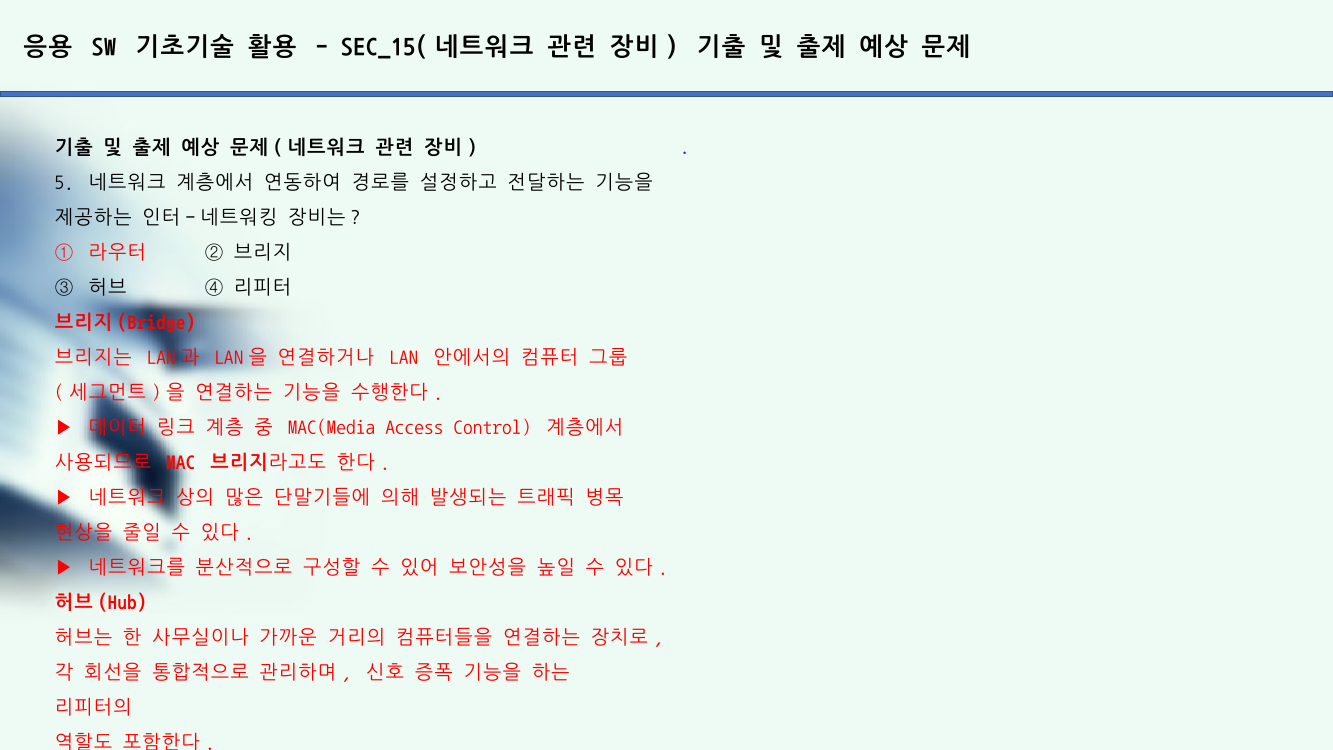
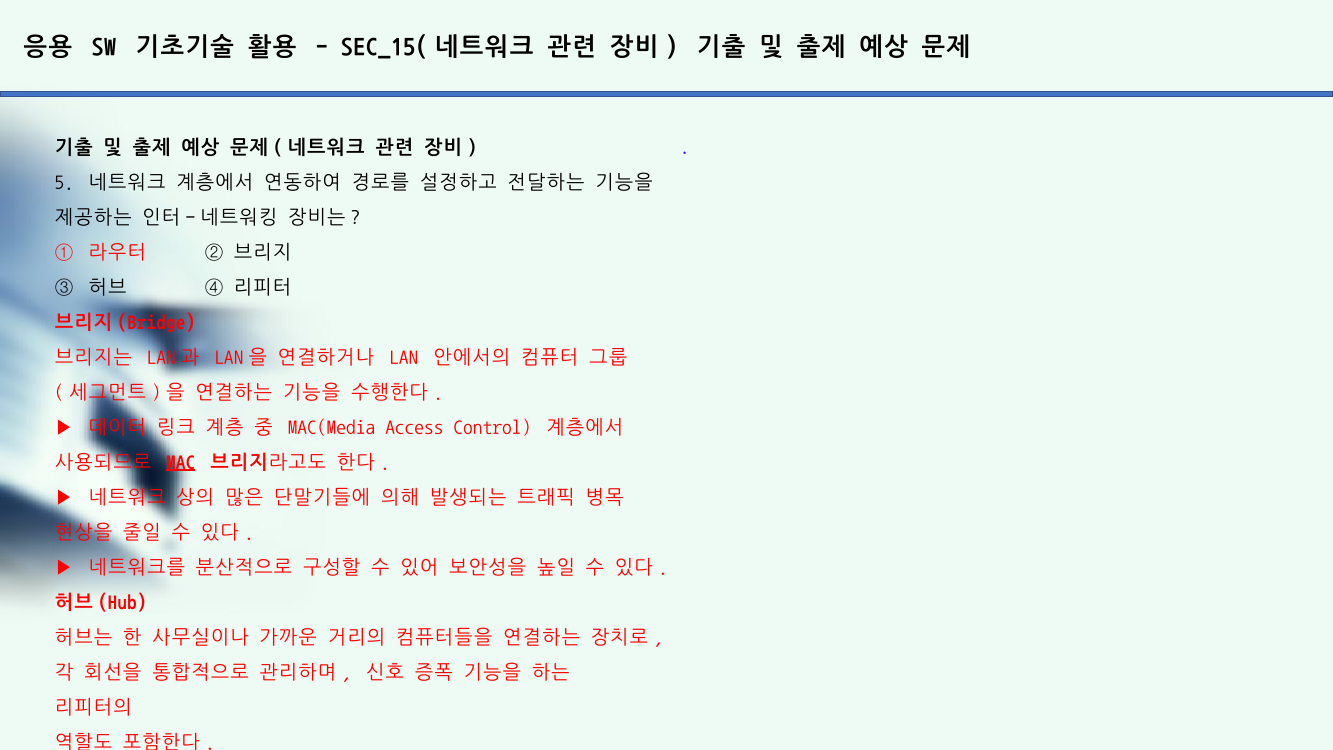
MAC underline: none -> present (181, 462)
